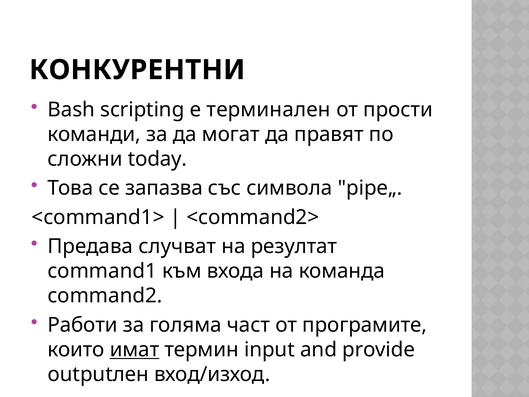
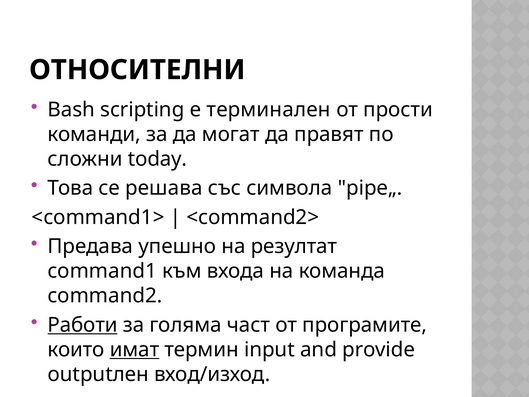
КОНКУРЕНТНИ: КОНКУРЕНТНИ -> ОТНОСИТЕЛНИ (137, 70)
запазва: запазва -> решава (164, 188)
случват: случват -> упешно (177, 246)
Работи underline: none -> present (83, 325)
